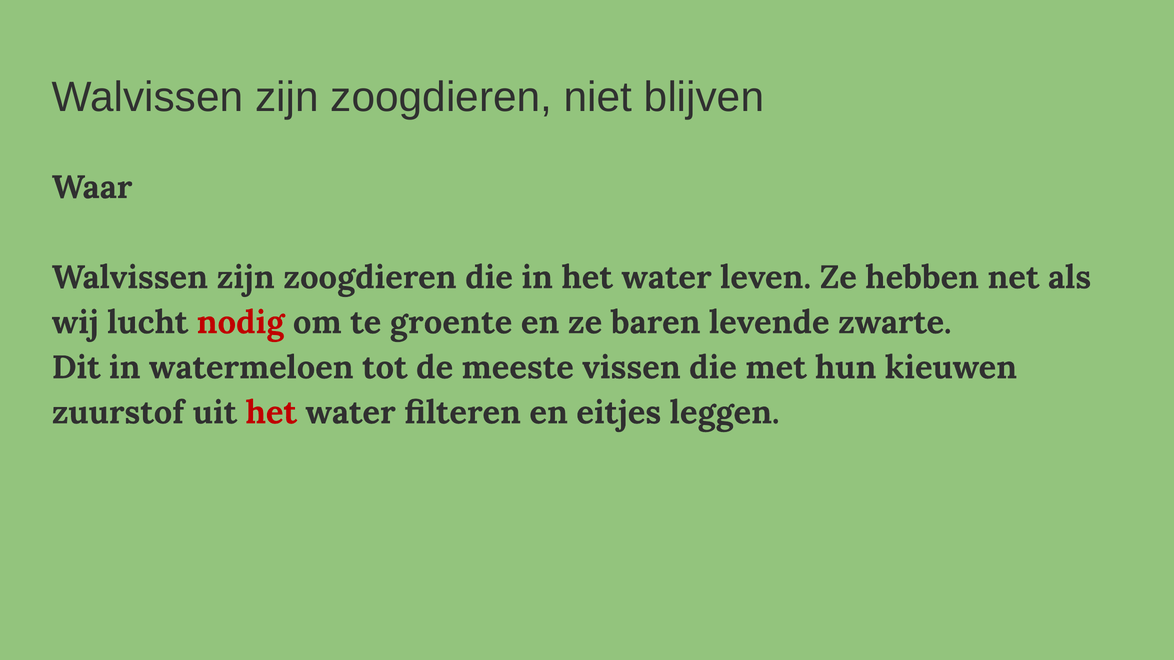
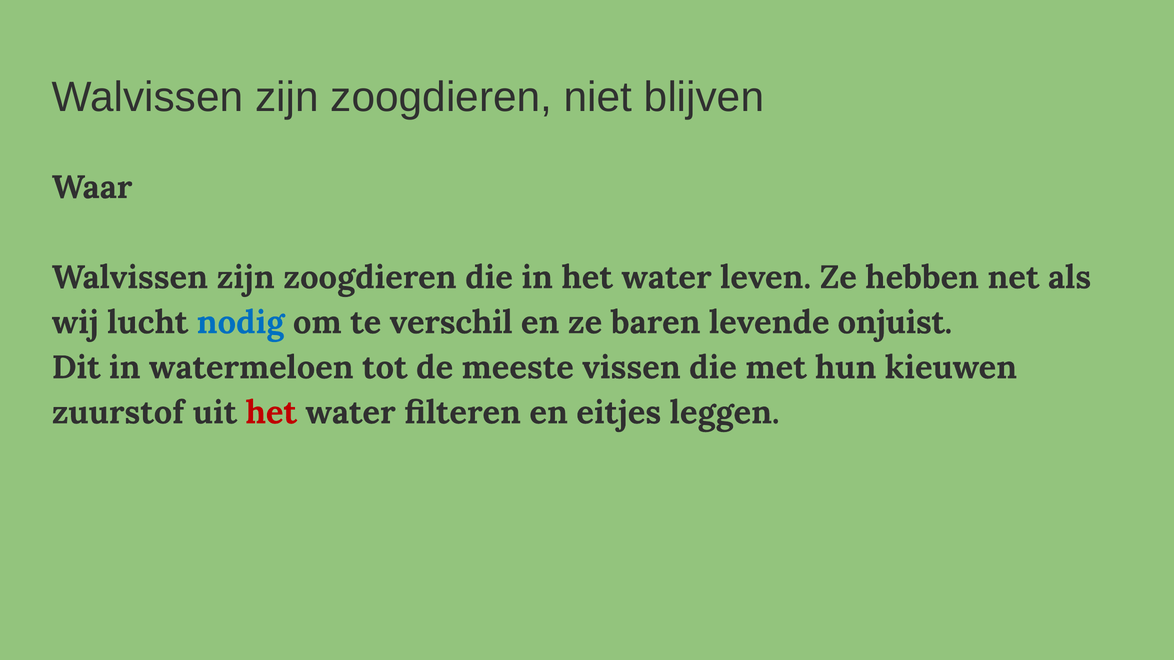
nodig colour: red -> blue (241, 323)
groente: groente -> verschil (451, 323)
zwarte: zwarte -> onjuist (895, 323)
